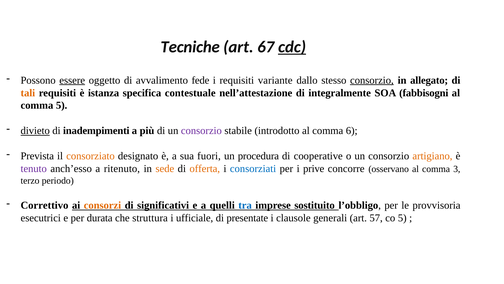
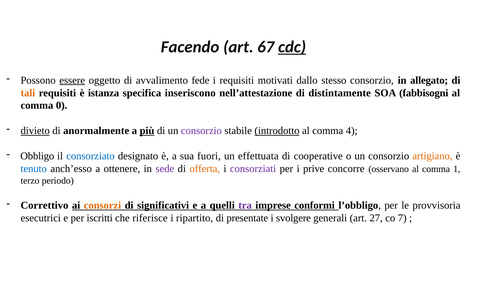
Tecniche: Tecniche -> Facendo (190, 47)
variante: variante -> motivati (275, 80)
consorzio underline: present -> none (372, 80)
contestuale: contestuale -> inseriscono (190, 93)
integralmente: integralmente -> distintamente (340, 93)
comma 5: 5 -> 0 (62, 105)
inadempimenti: inadempimenti -> anormalmente (96, 131)
più underline: none -> present (147, 131)
introdotto underline: none -> present (277, 131)
6: 6 -> 4 (352, 131)
Prevista: Prevista -> Obbligo (37, 156)
consorziato colour: orange -> blue (90, 156)
procedura: procedura -> effettuata (258, 156)
tenuto colour: purple -> blue (34, 168)
ritenuto: ritenuto -> ottenere (122, 168)
sede colour: orange -> purple (165, 168)
consorziati colour: blue -> purple (253, 168)
3: 3 -> 1 (457, 169)
tra colour: blue -> purple (245, 205)
sostituito: sostituito -> conformi (315, 205)
durata: durata -> iscritti (100, 217)
struttura: struttura -> riferisce (150, 217)
ufficiale: ufficiale -> ripartito (195, 217)
clausole: clausole -> svolgere (293, 217)
57: 57 -> 27 (376, 217)
co 5: 5 -> 7 (402, 217)
